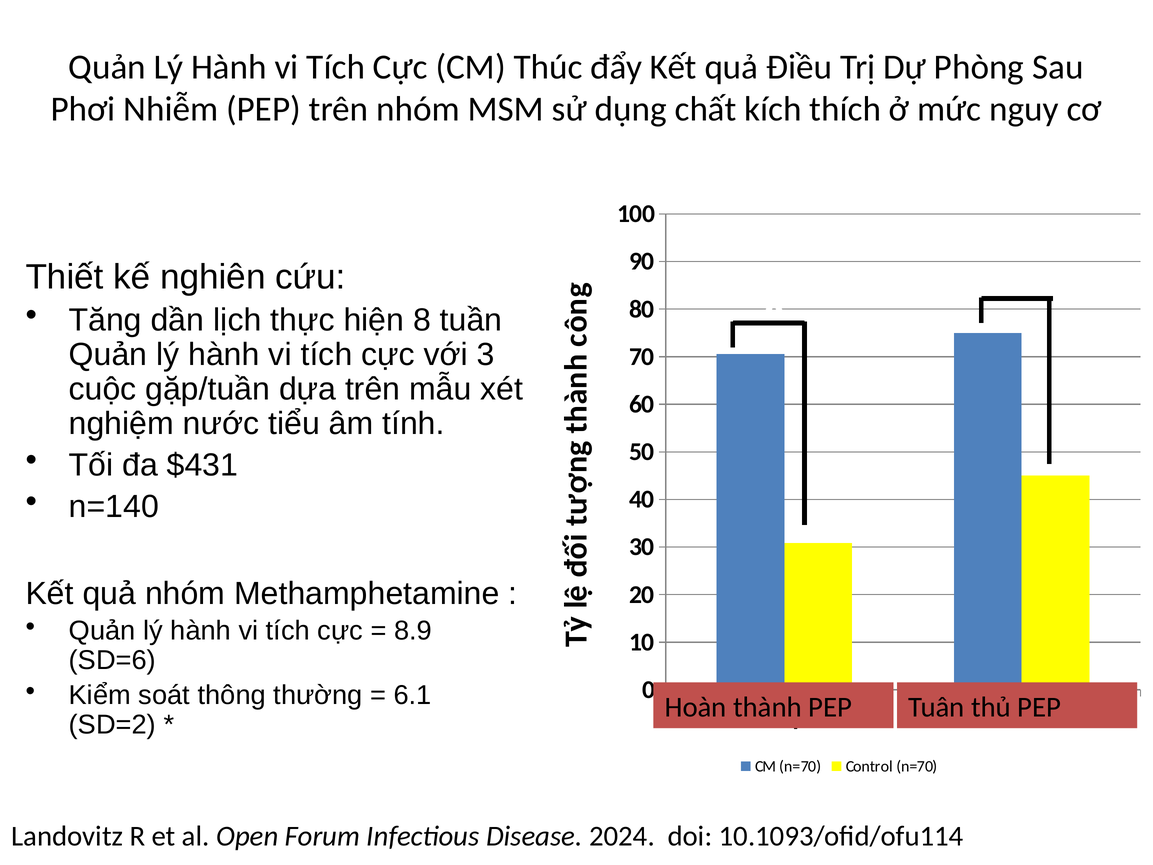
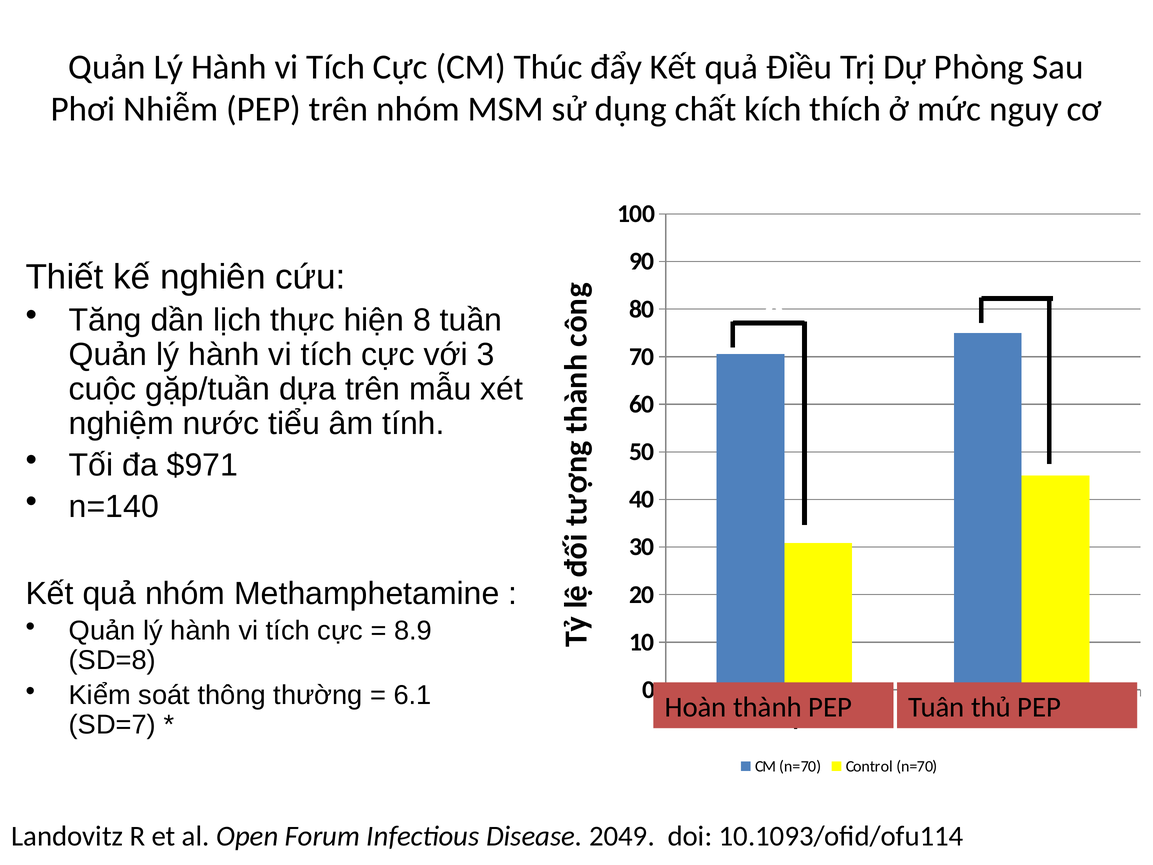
$431: $431 -> $971 (202, 465)
SD=6: SD=6 -> SD=8 (112, 660)
SD=2: SD=2 -> SD=7 (112, 725)
2024: 2024 -> 2049 (622, 836)
